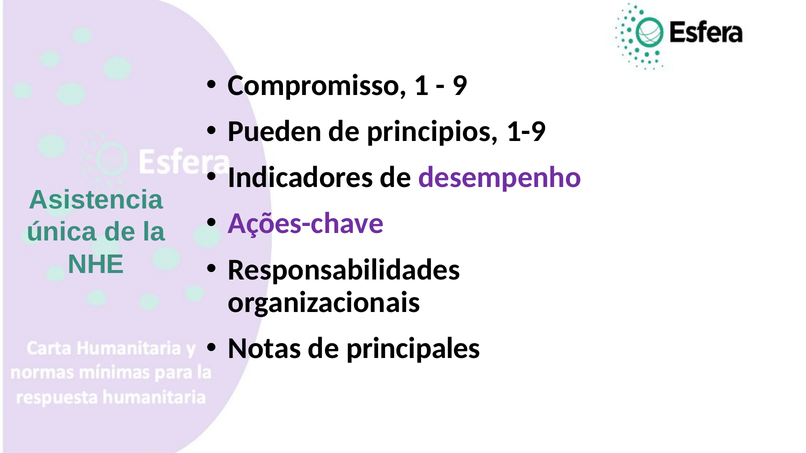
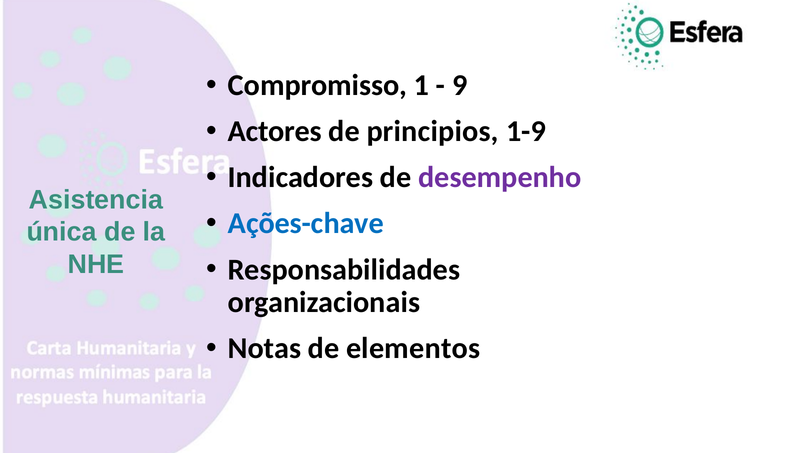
Pueden: Pueden -> Actores (275, 132)
Ações-chave colour: purple -> blue (306, 224)
principales: principales -> elementos (413, 348)
